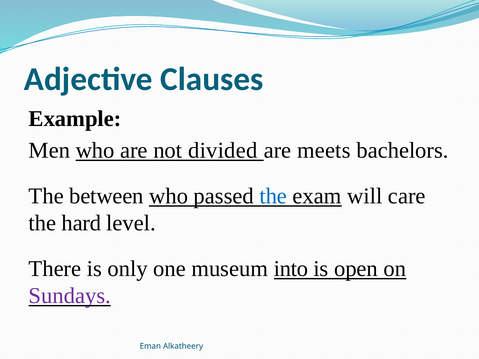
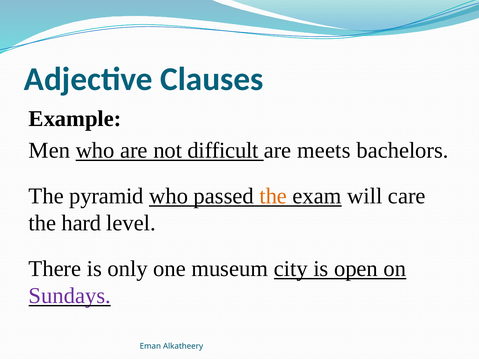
divided: divided -> difficult (223, 151)
between: between -> pyramid (106, 196)
the colour: blue -> orange (273, 196)
into: into -> city (291, 269)
